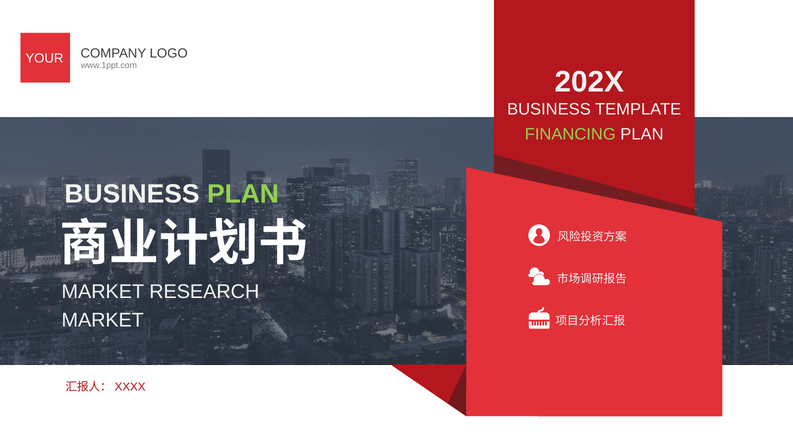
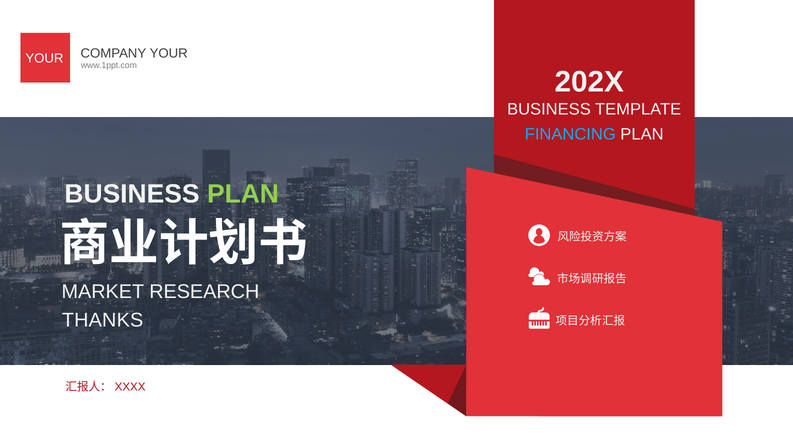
COMPANY LOGO: LOGO -> YOUR (169, 54)
FINANCING colour: light green -> light blue (570, 134)
MARKET: MARKET -> THANKS (103, 320)
